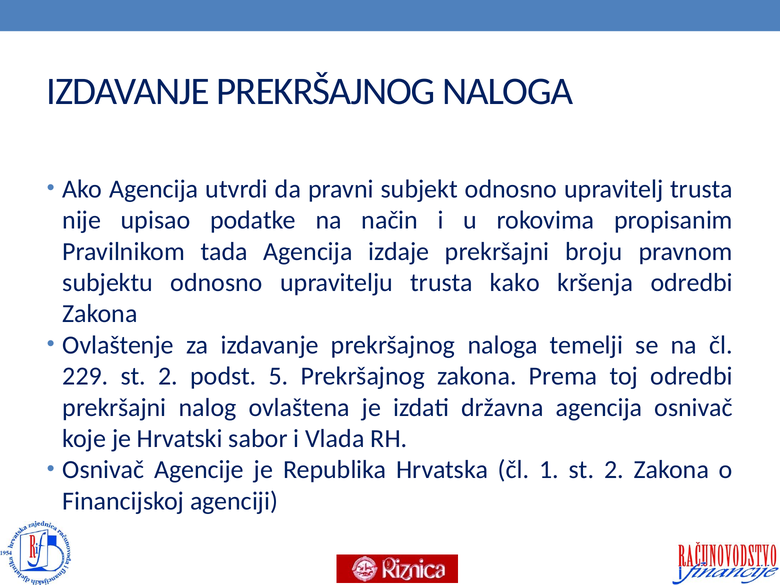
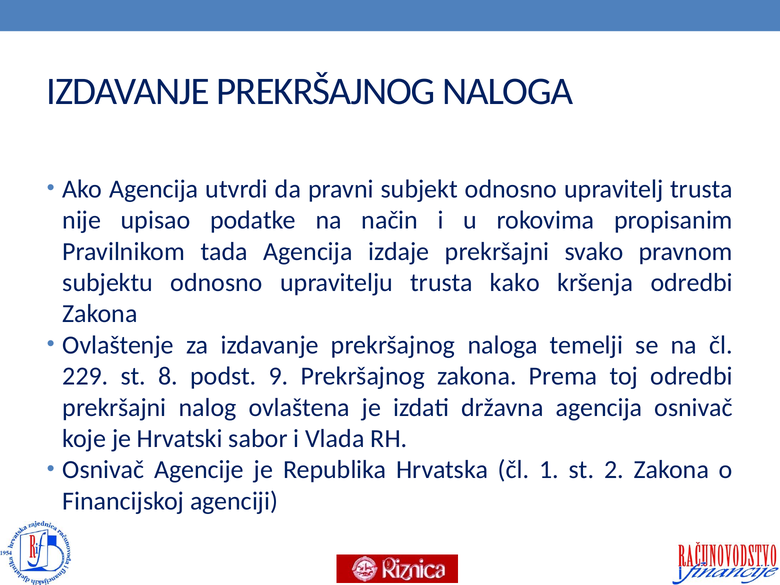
broju: broju -> svako (594, 251)
229 st 2: 2 -> 8 (168, 376)
5: 5 -> 9 (279, 376)
